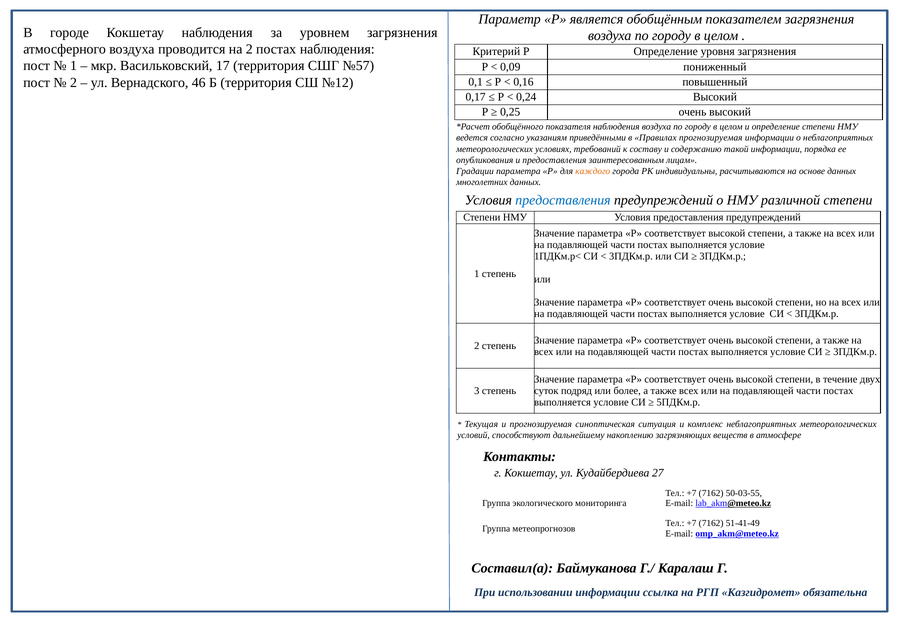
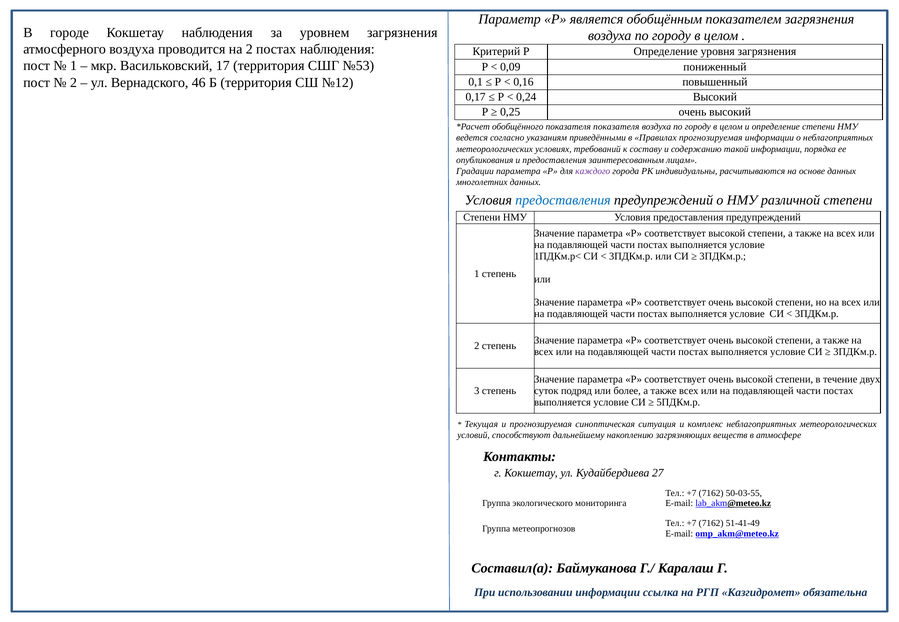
№57: №57 -> №53 (358, 66)
показателя наблюдения: наблюдения -> показателя (616, 127)
каждого colour: orange -> purple (593, 171)
